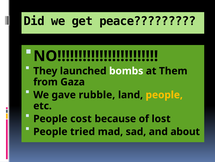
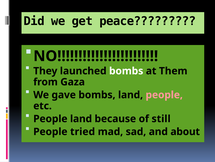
gave rubble: rubble -> bombs (97, 94)
people colour: yellow -> pink (164, 94)
People cost: cost -> land (81, 118)
lost: lost -> still (161, 118)
